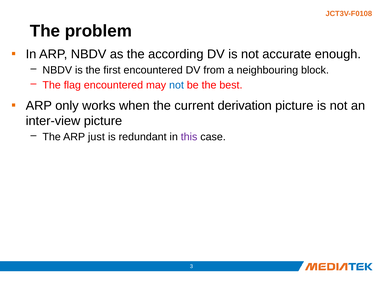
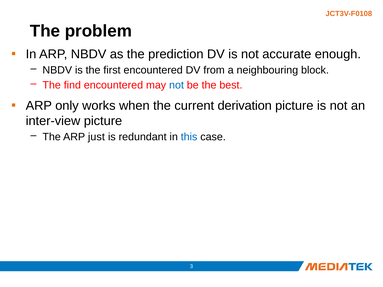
according: according -> prediction (176, 54)
flag: flag -> find (72, 85)
this colour: purple -> blue (189, 137)
